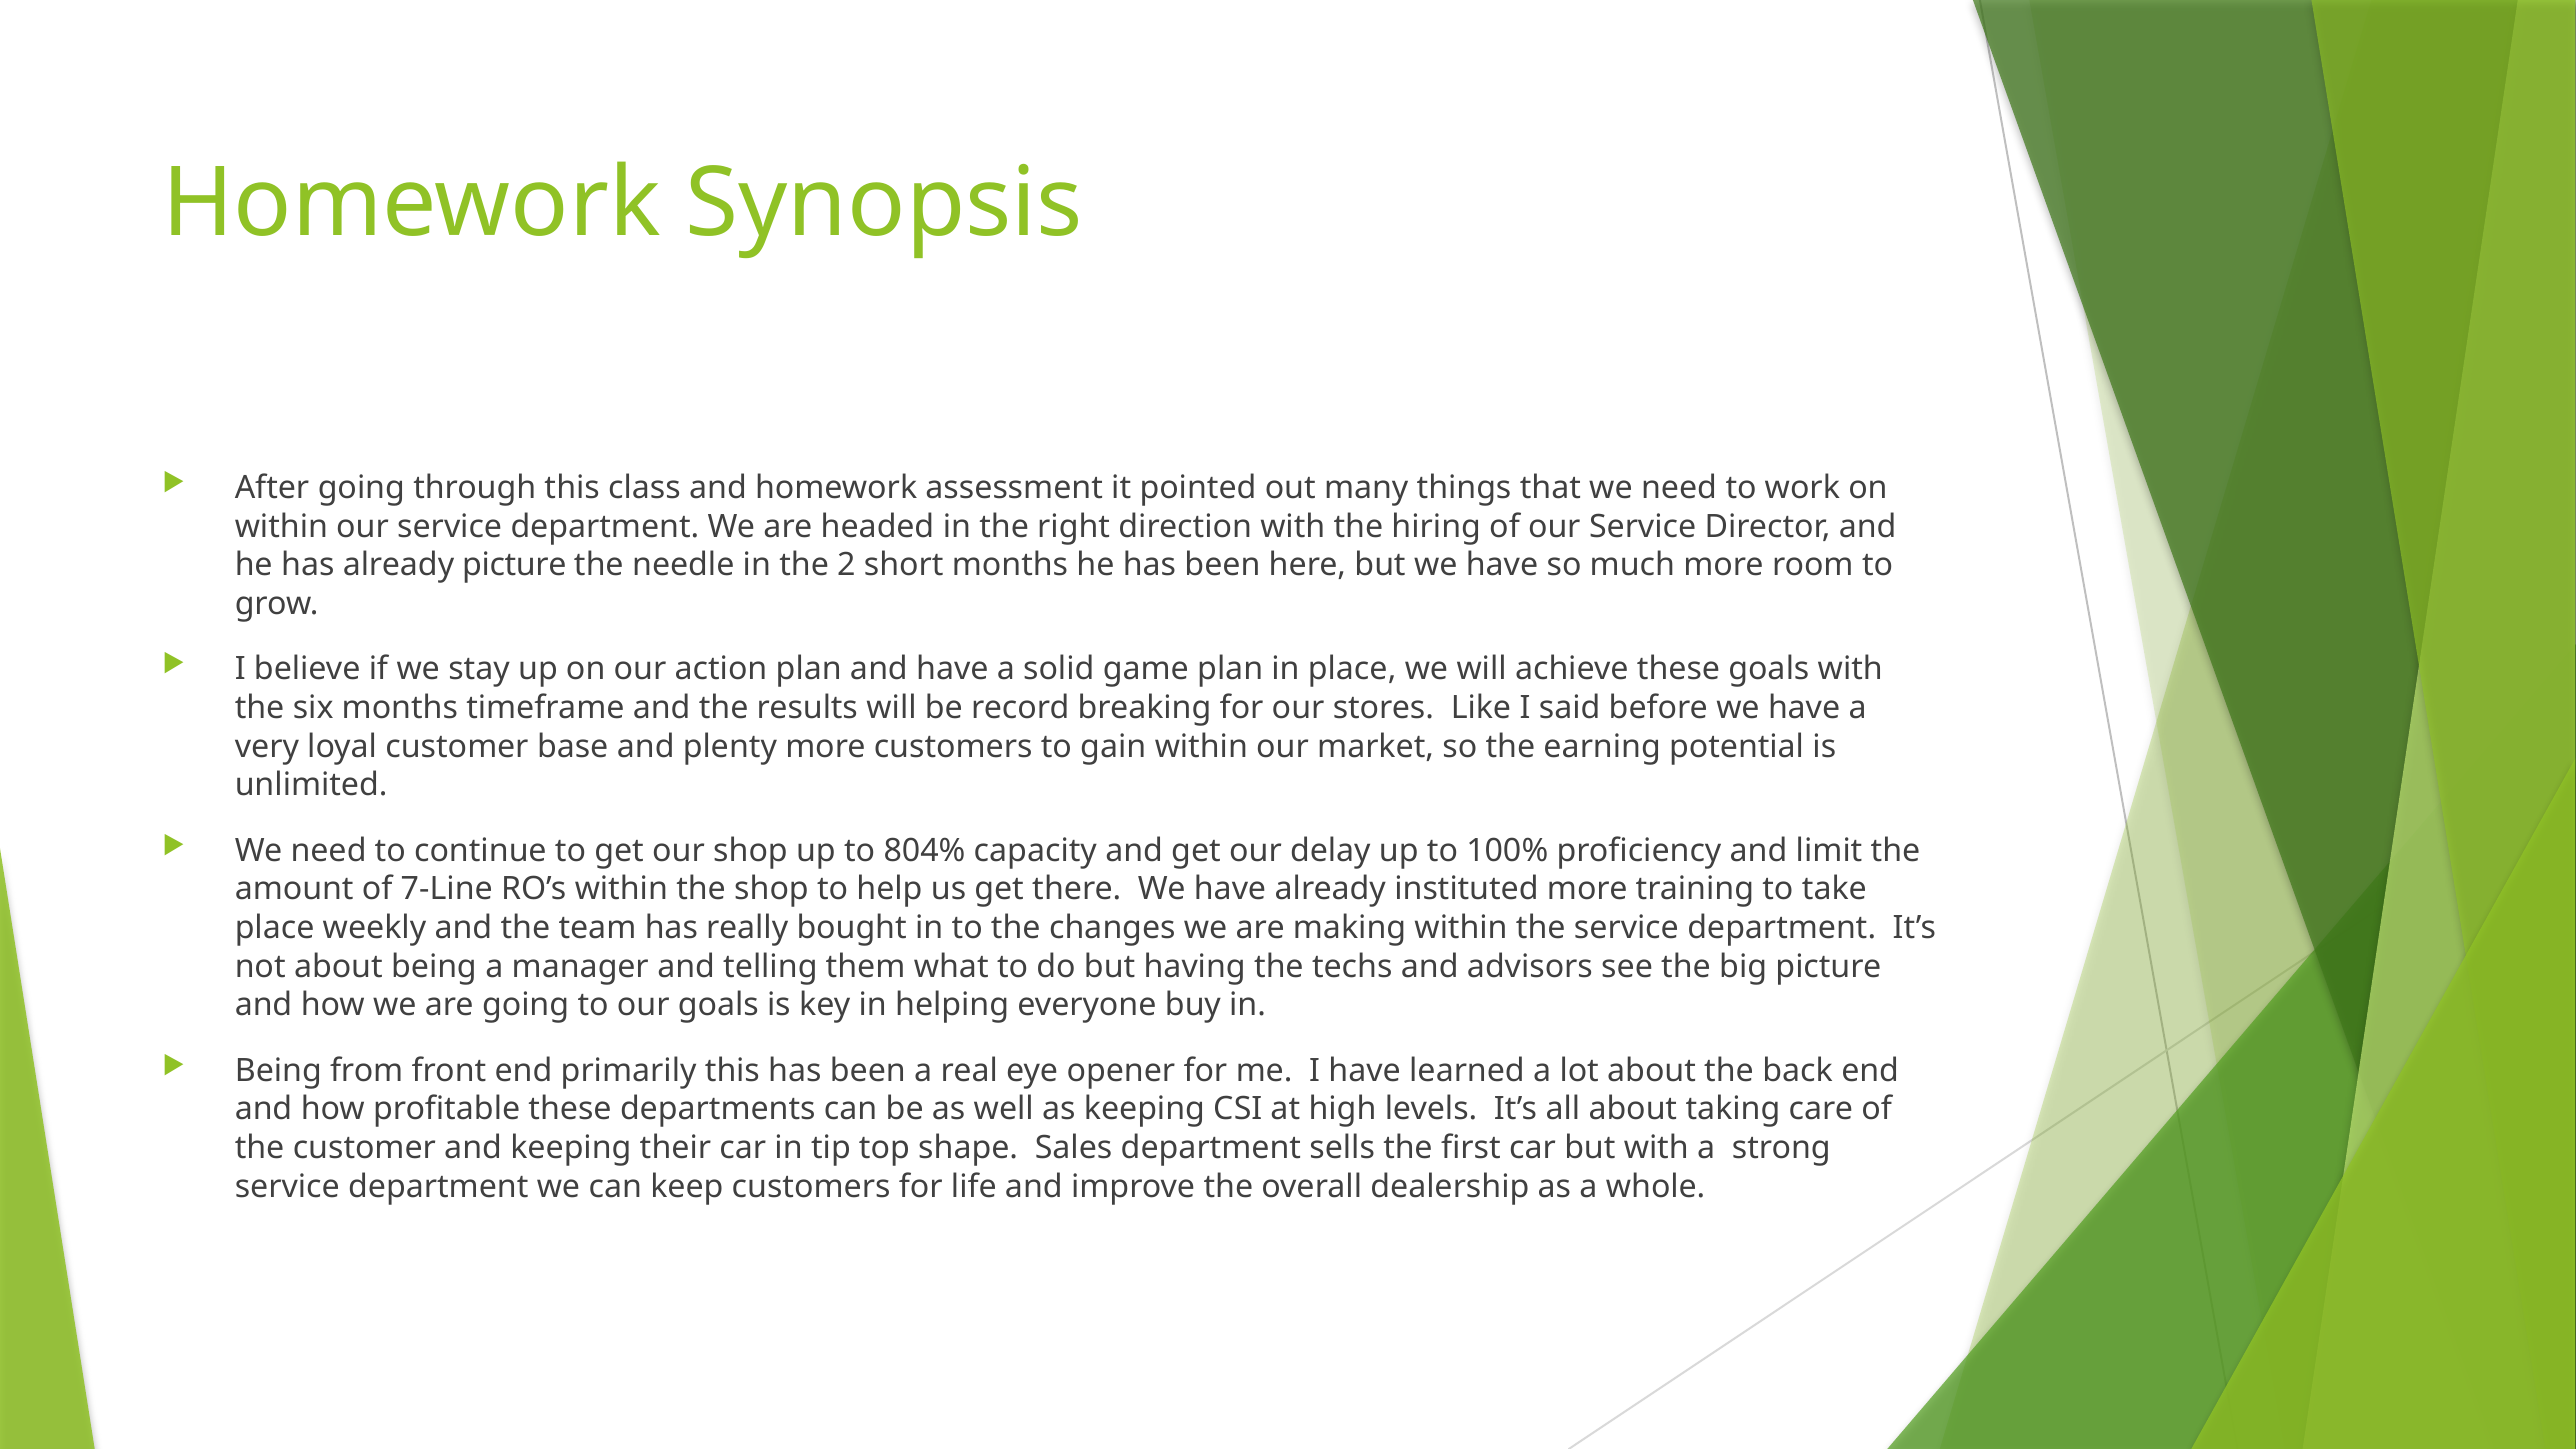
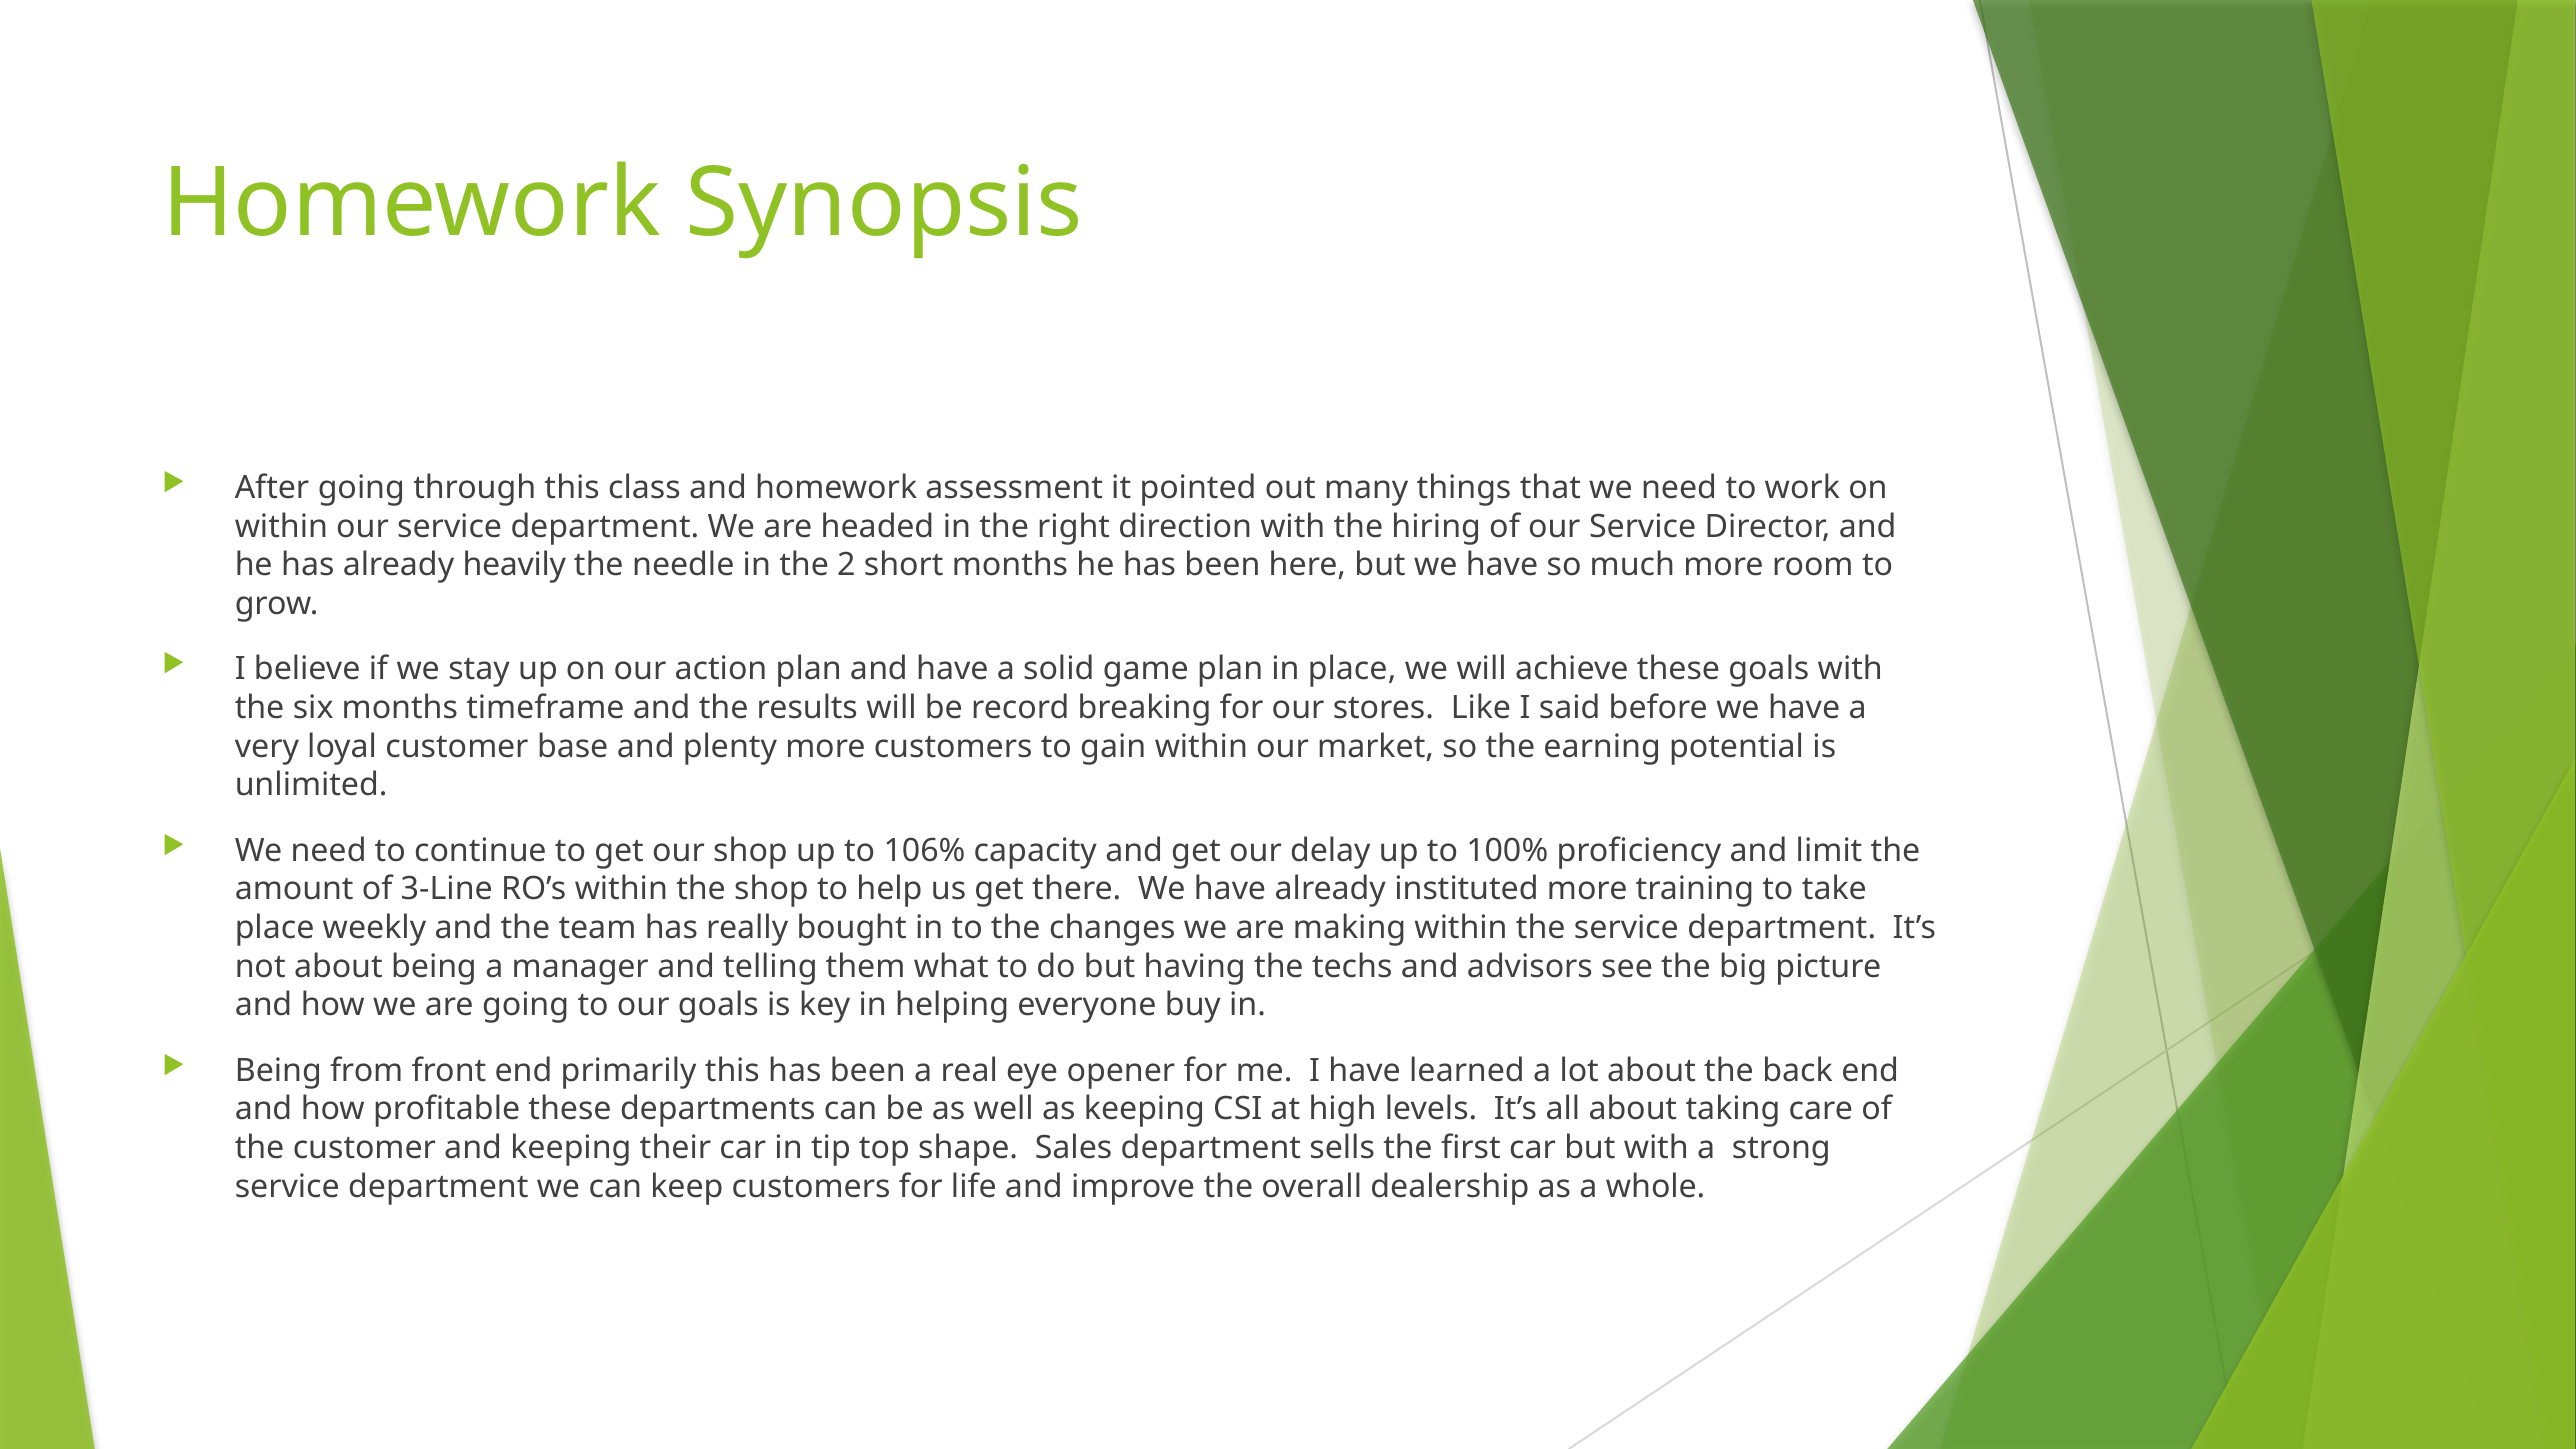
already picture: picture -> heavily (514, 565)
804%: 804% -> 106% (925, 851)
7-Line: 7-Line -> 3-Line (447, 889)
